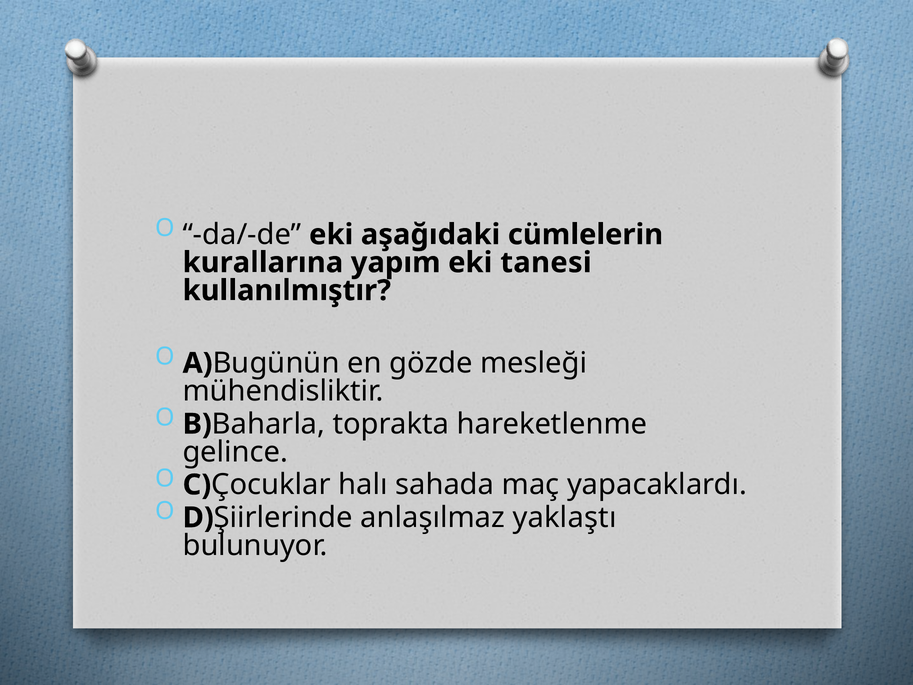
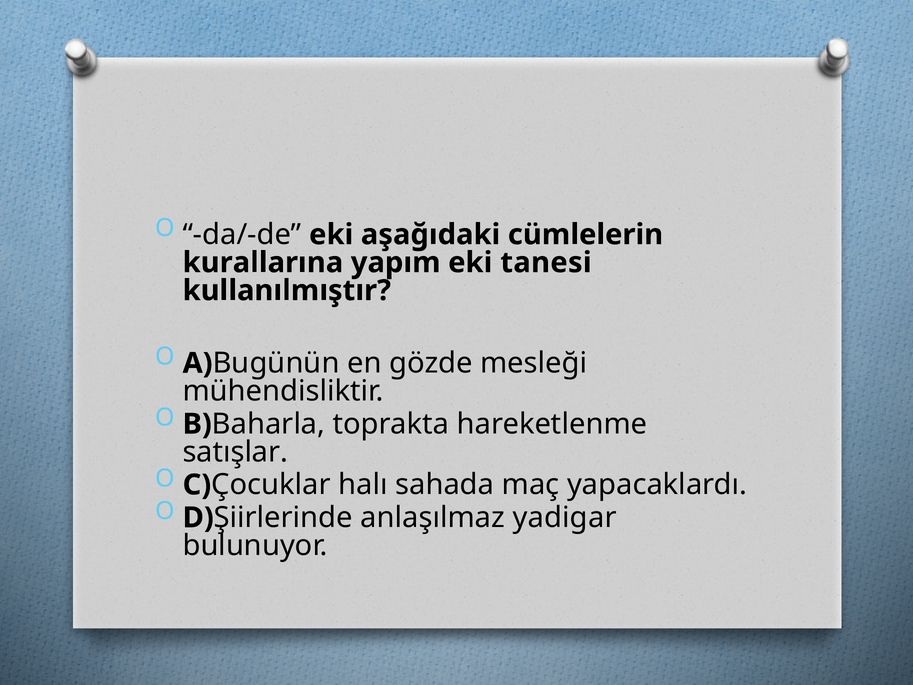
gelince: gelince -> satışlar (235, 452)
yaklaştı: yaklaştı -> yadigar (565, 517)
